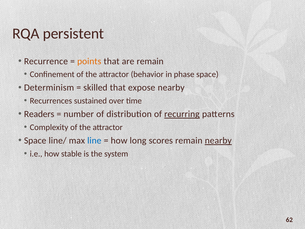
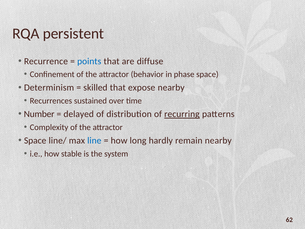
points colour: orange -> blue (89, 61)
are remain: remain -> diffuse (150, 61)
Readers: Readers -> Number (39, 114)
number: number -> delayed (79, 114)
scores: scores -> hardly (161, 140)
nearby underline: present -> none (218, 140)
